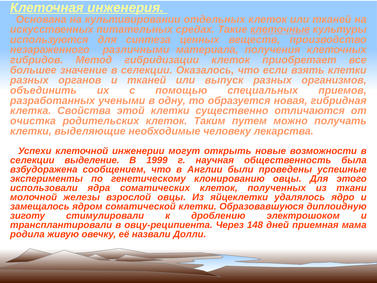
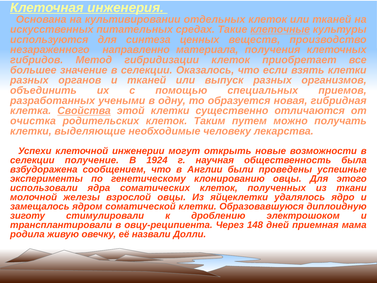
различными: различными -> направленно (136, 50)
Свойства underline: none -> present (84, 111)
выделение: выделение -> получение (92, 160)
1999: 1999 -> 1924 (157, 160)
